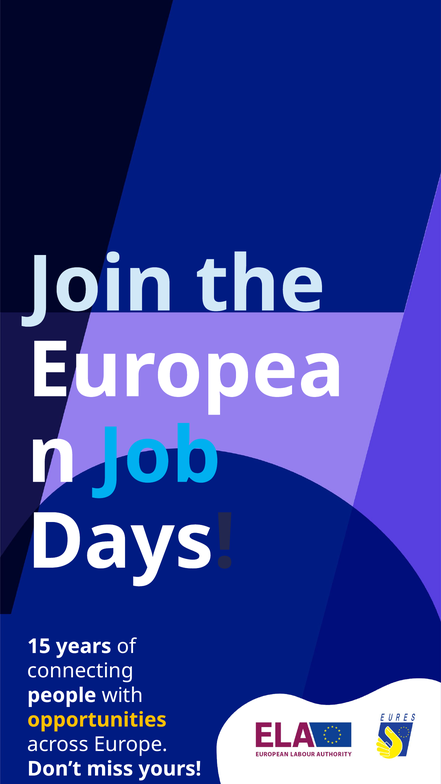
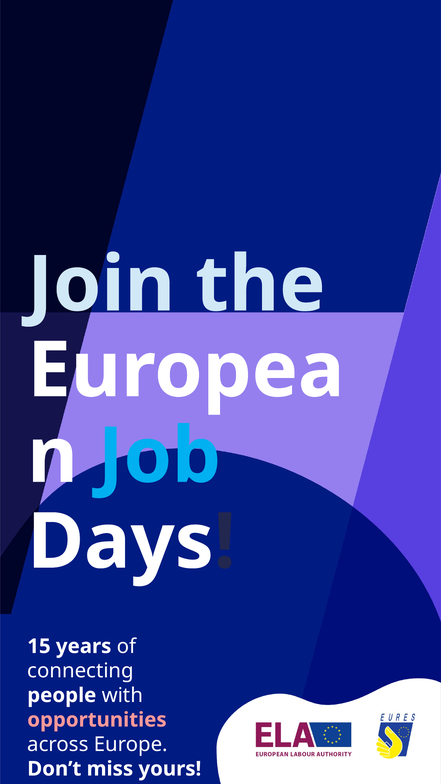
opportunities colour: yellow -> pink (97, 720)
